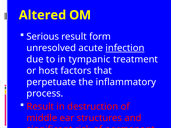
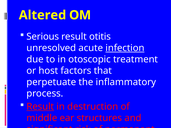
form: form -> otitis (100, 37)
tympanic: tympanic -> otoscopic (90, 59)
Result underline: none -> present (40, 107)
